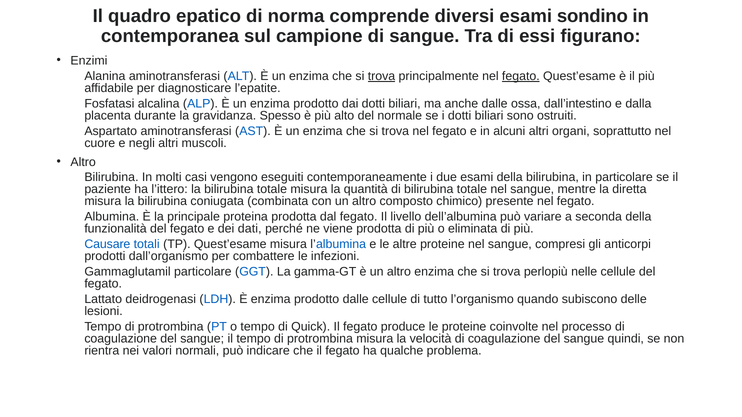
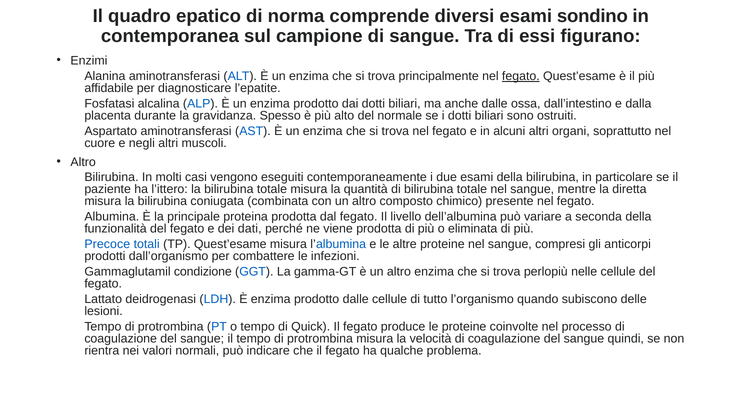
trova underline: present -> none (381, 76)
Causare: Causare -> Precoce (107, 245)
Gammaglutamil particolare: particolare -> condizione (203, 272)
